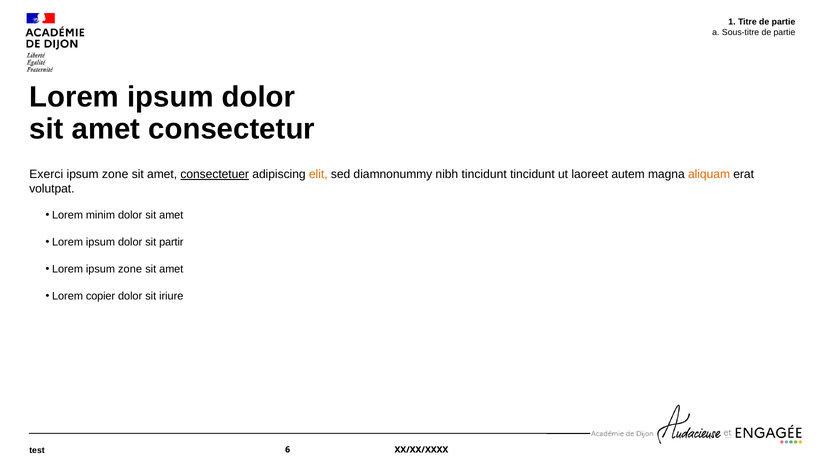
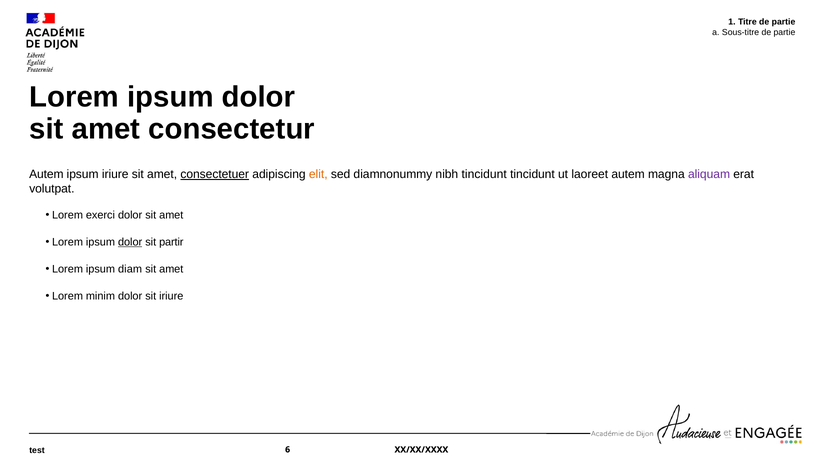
Exerci: Exerci -> Autem (46, 174)
zone: zone -> iriure (115, 174)
aliquam colour: orange -> purple (709, 174)
minim: minim -> exerci (100, 215)
dolor underline: none -> present (130, 242)
Lorem ipsum zone: zone -> diam (130, 269)
copier: copier -> minim (100, 296)
